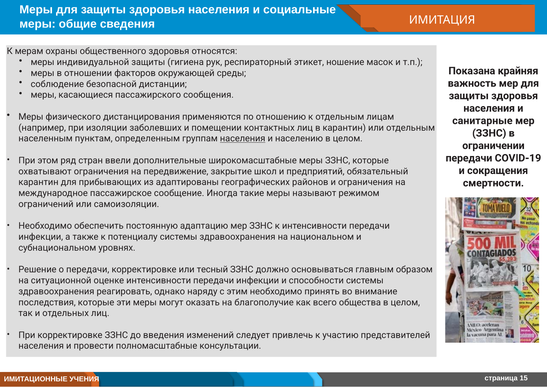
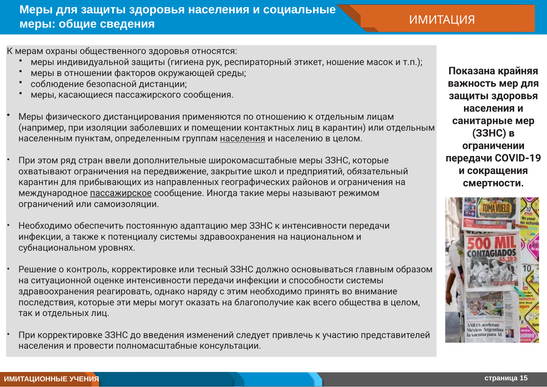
адаптированы: адаптированы -> направленных (187, 182)
пассажирское underline: none -> present (121, 193)
о передачи: передачи -> контроль (88, 270)
